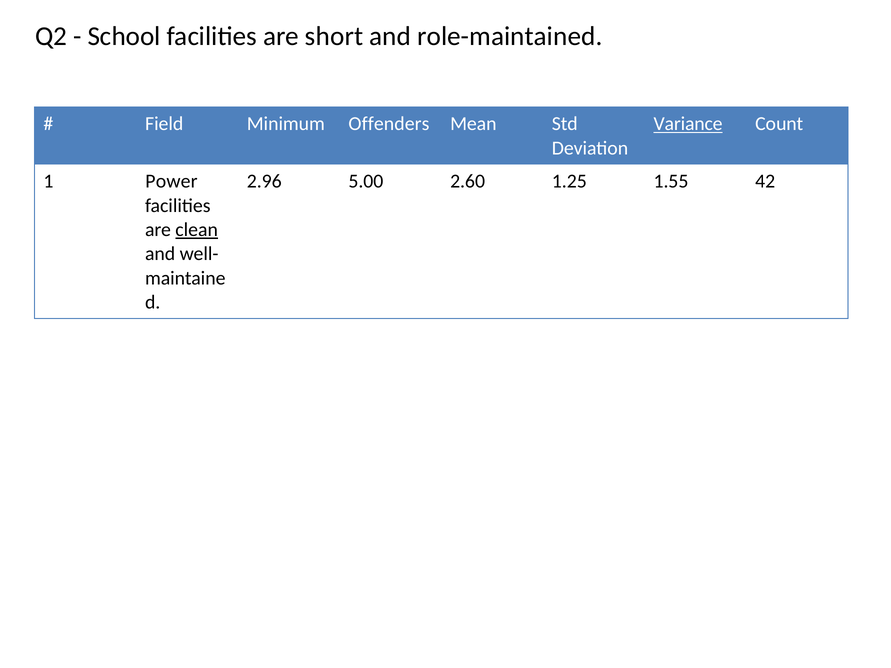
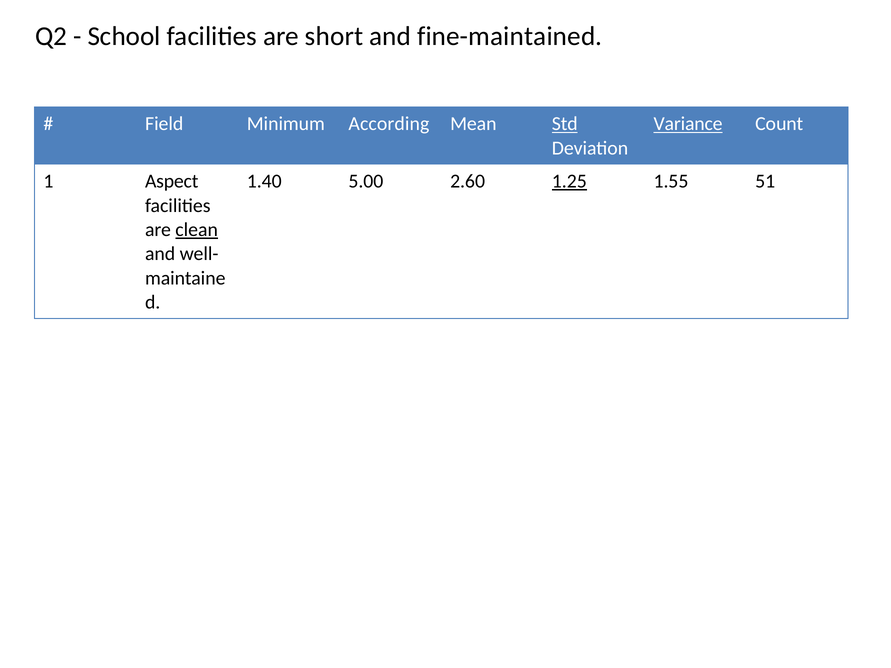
role-maintained: role-maintained -> fine-maintained (510, 36)
Offenders: Offenders -> According (389, 124)
Std underline: none -> present (565, 124)
Power: Power -> Aspect (172, 181)
2.96: 2.96 -> 1.40 (264, 181)
1.25 underline: none -> present (569, 181)
42: 42 -> 51 (765, 181)
